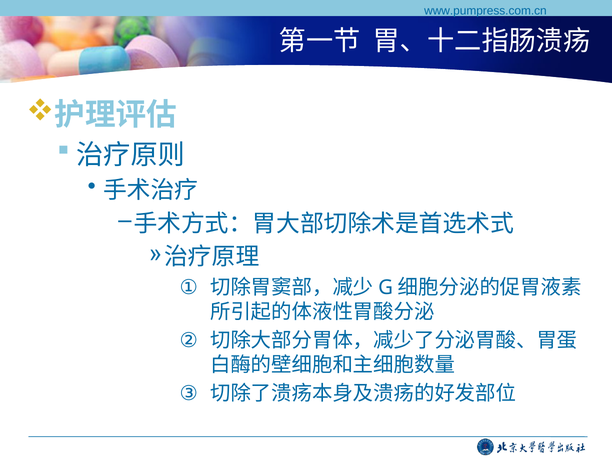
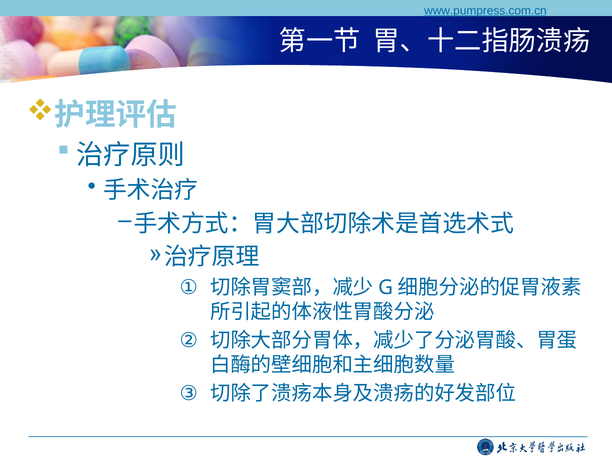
www.pumpress.com.cn underline: none -> present (485, 11)
